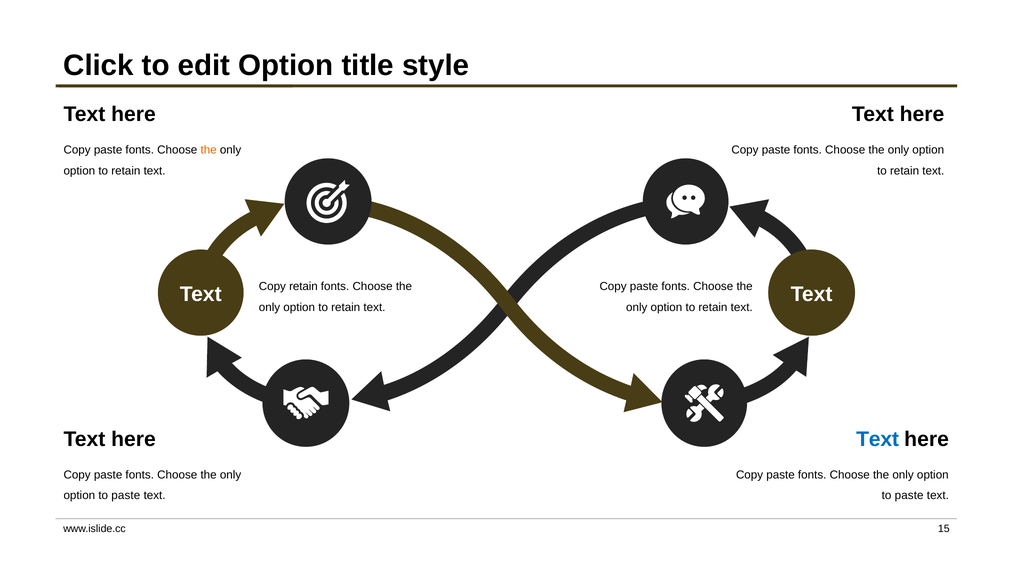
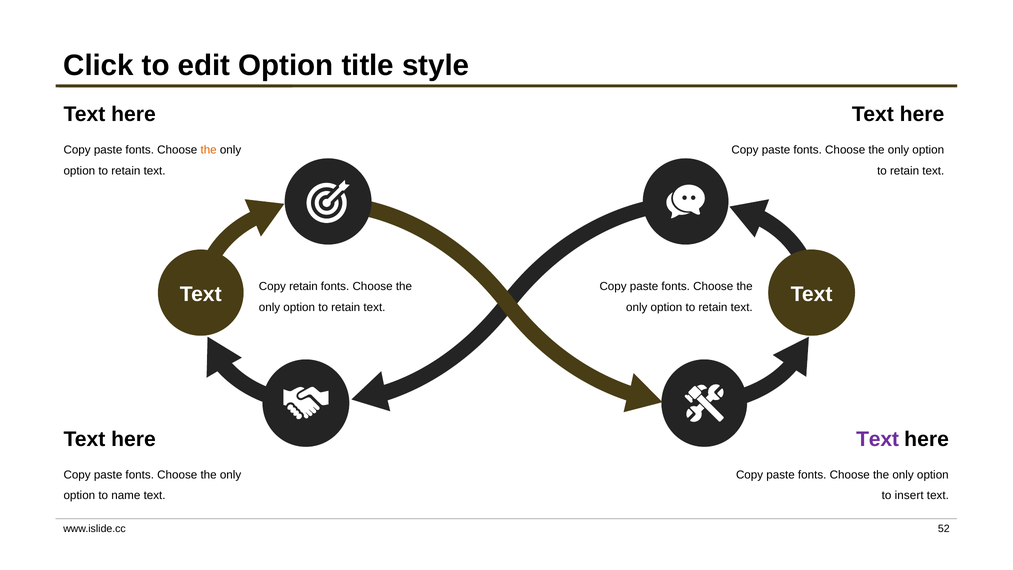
Text colour: blue -> purple (878, 439)
paste: paste -> name (126, 495)
paste: paste -> insert (909, 495)
15: 15 -> 52 (944, 529)
